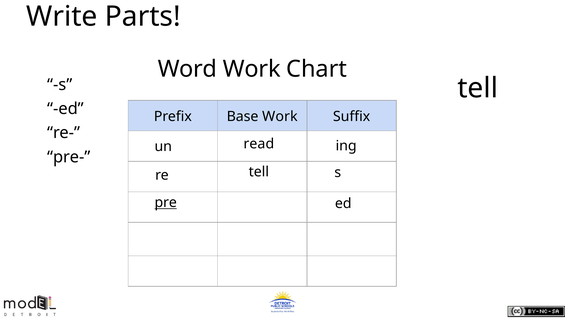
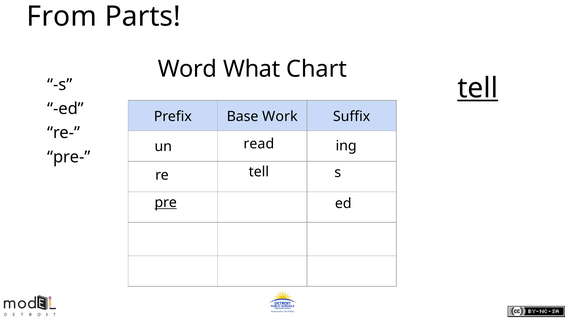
Write: Write -> From (62, 17)
Word Work: Work -> What (252, 69)
tell underline: none -> present (478, 88)
